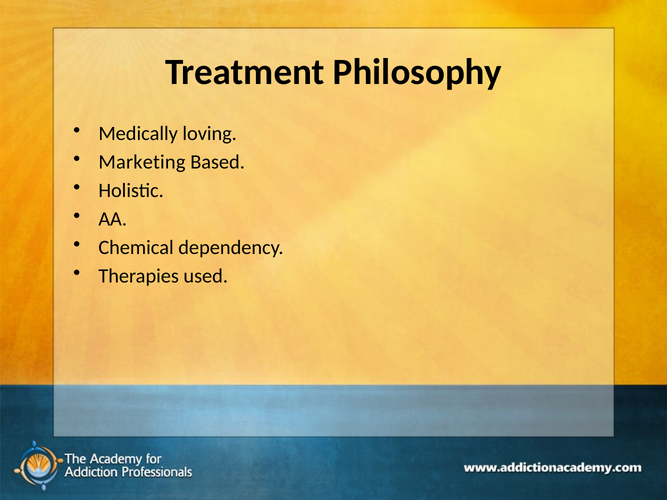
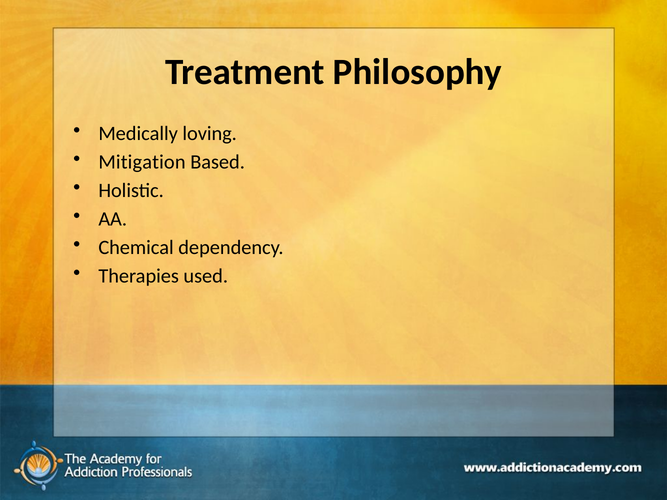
Marketing: Marketing -> Mitigation (142, 162)
